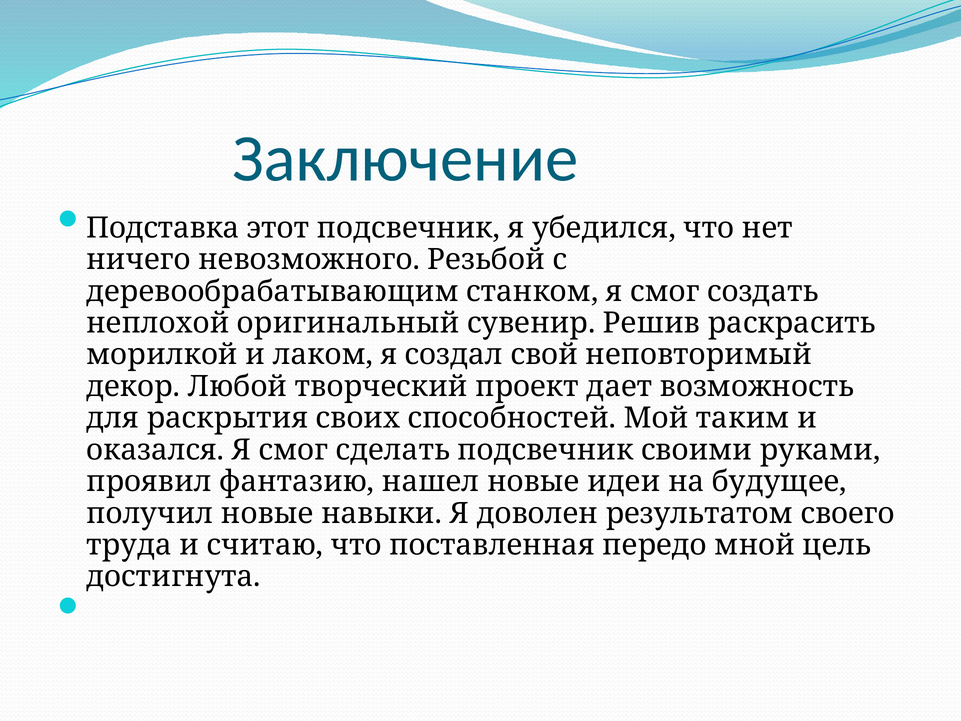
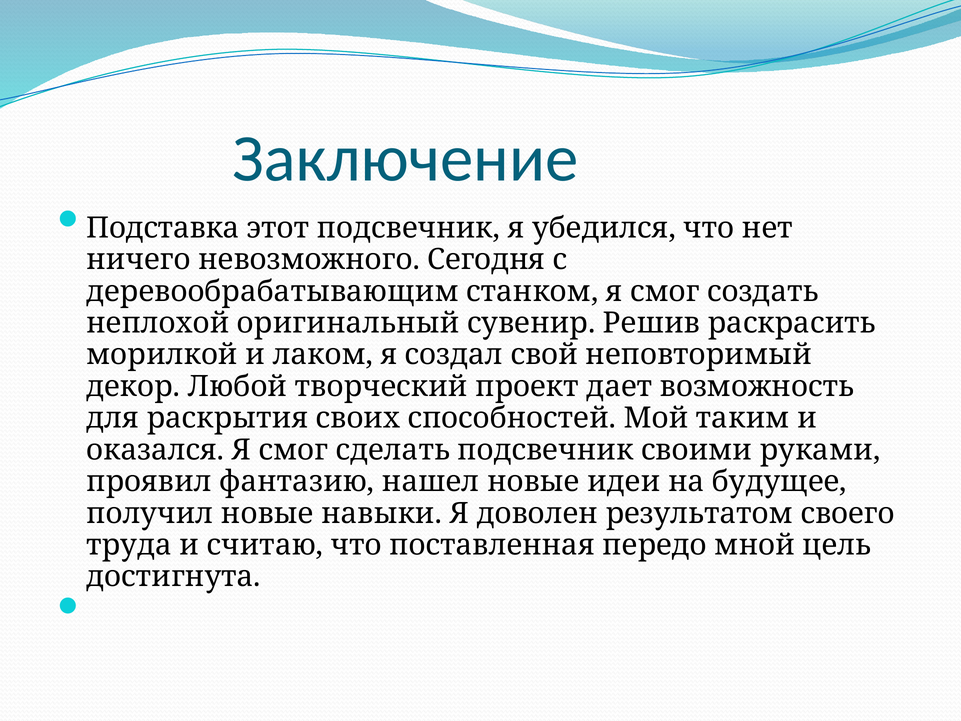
Резьбой: Резьбой -> Сегодня (486, 260)
